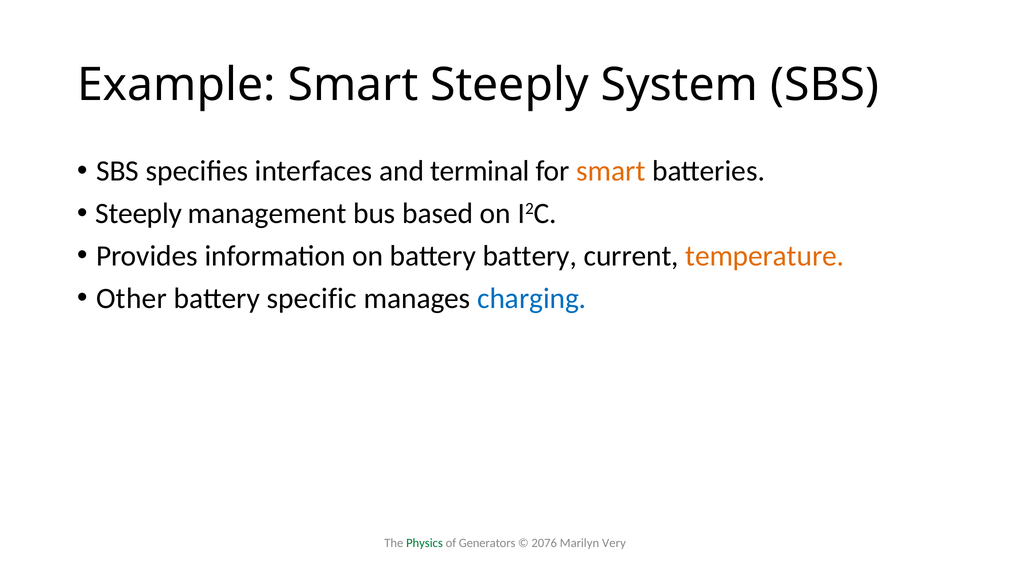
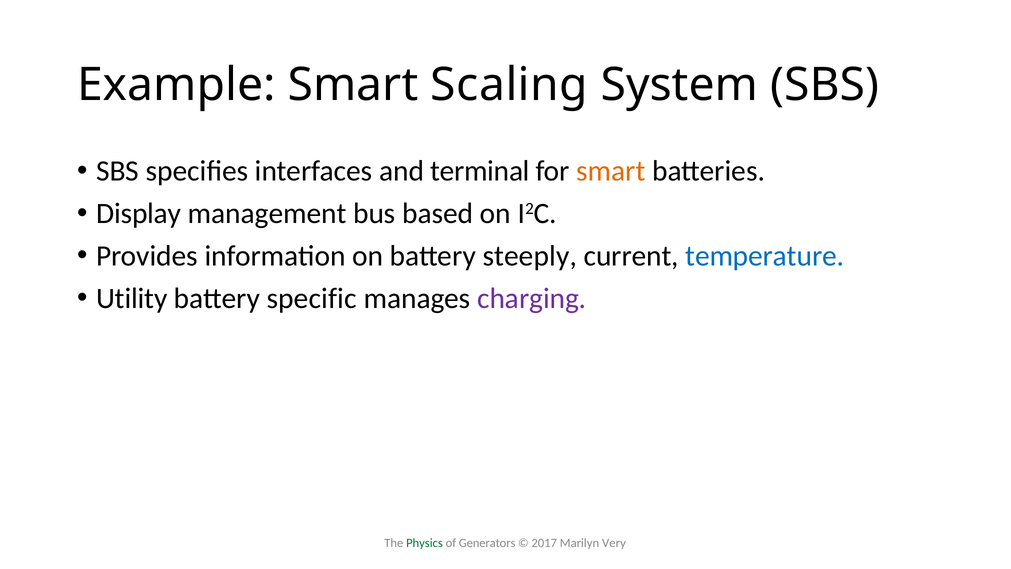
Smart Steeply: Steeply -> Scaling (509, 85)
Steeply: Steeply -> Display (139, 213)
battery battery: battery -> steeply (530, 256)
temperature colour: orange -> blue (765, 256)
Other: Other -> Utility (132, 298)
charging colour: blue -> purple (532, 298)
2076: 2076 -> 2017 (544, 543)
